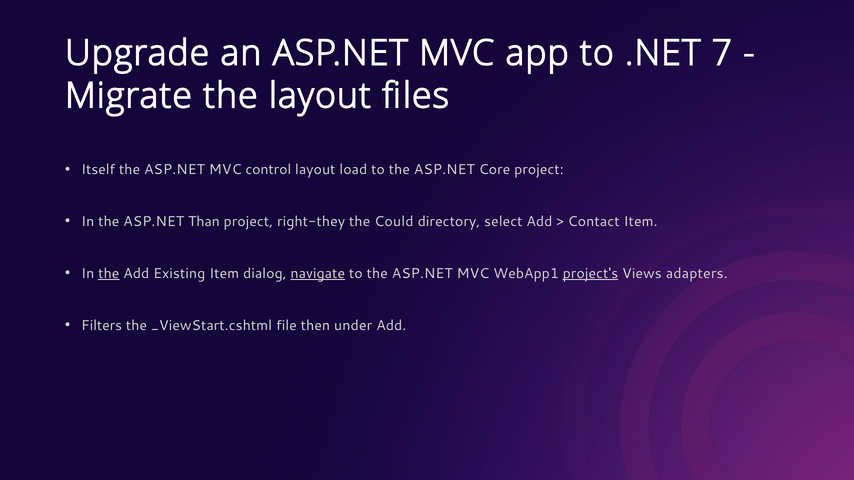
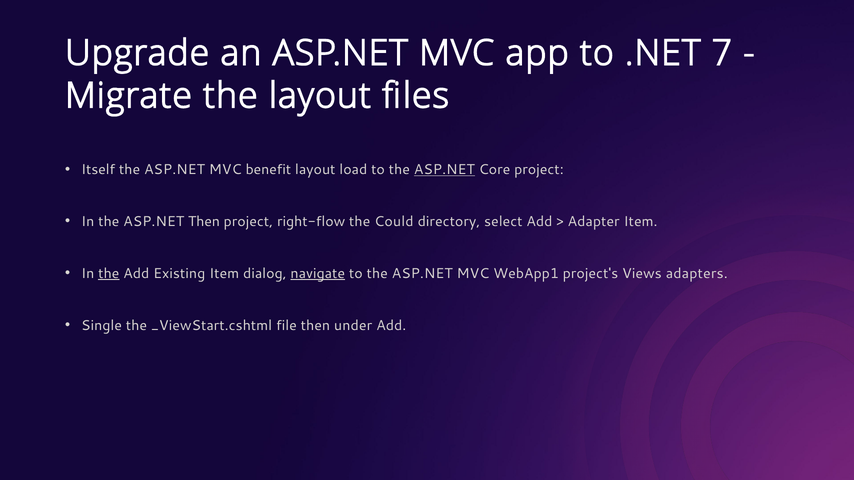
control: control -> benefit (268, 170)
ASP.NET underline: none -> present (444, 170)
ASP.NET Than: Than -> Then (204, 222)
right-they: right-they -> right-flow (311, 222)
Contact: Contact -> Adapter (594, 222)
project's underline: present -> none (590, 274)
Filters: Filters -> Single (102, 326)
